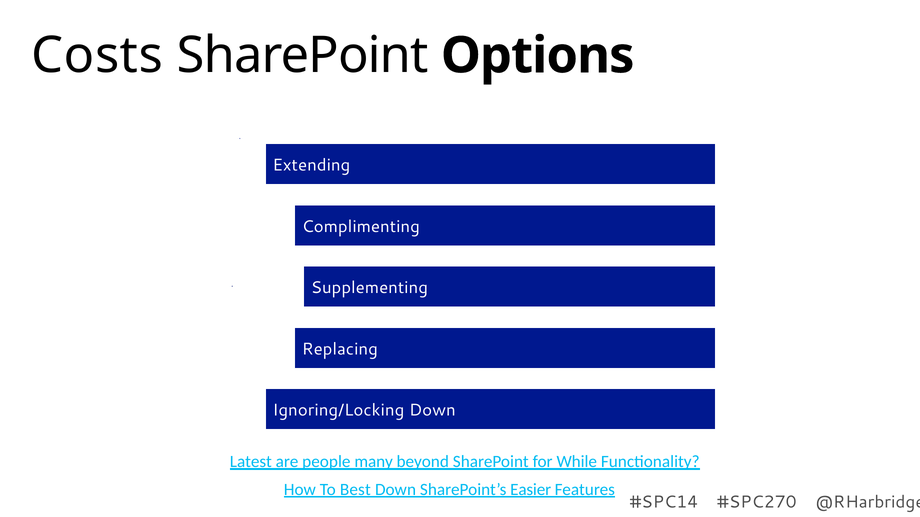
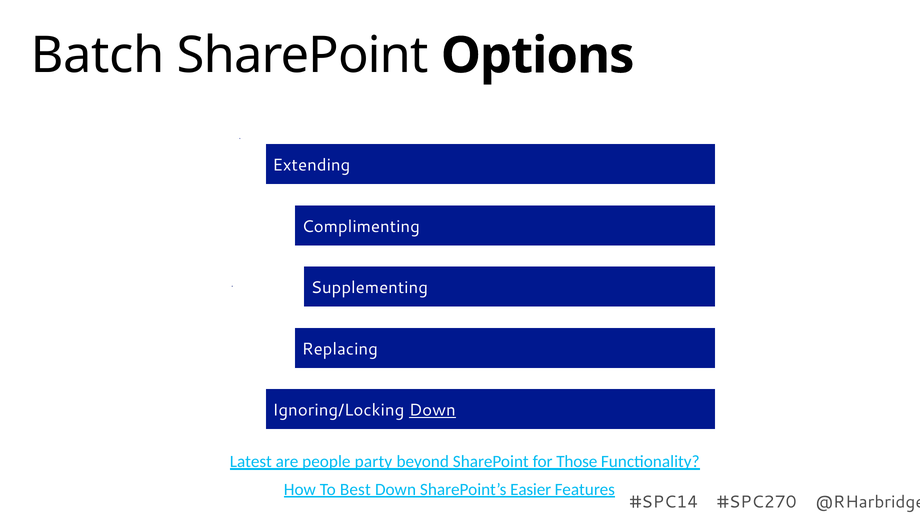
Costs: Costs -> Batch (98, 56)
Down underline: none -> present (432, 411)
many: many -> party (373, 462)
While: While -> Those (577, 462)
